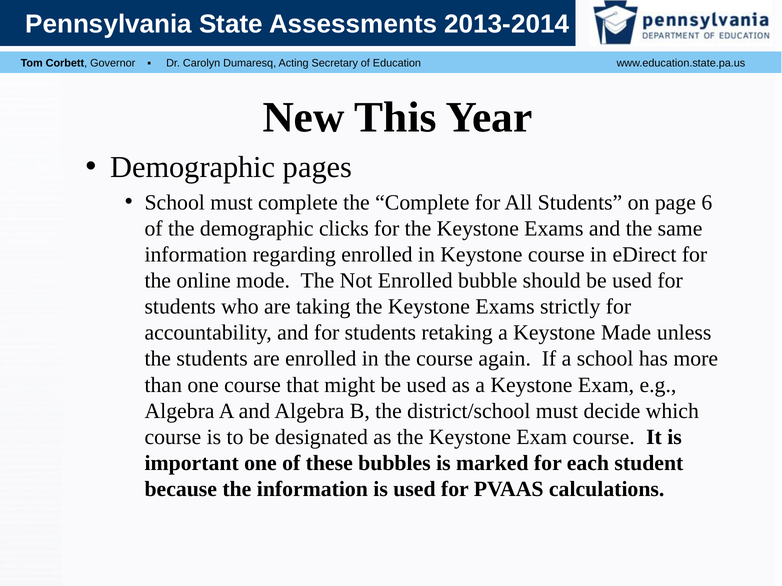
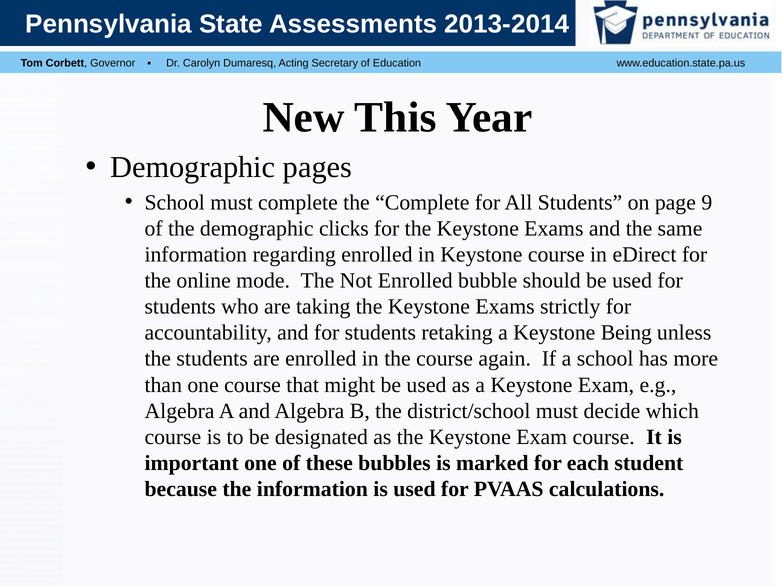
6: 6 -> 9 (707, 203)
Made: Made -> Being (626, 333)
